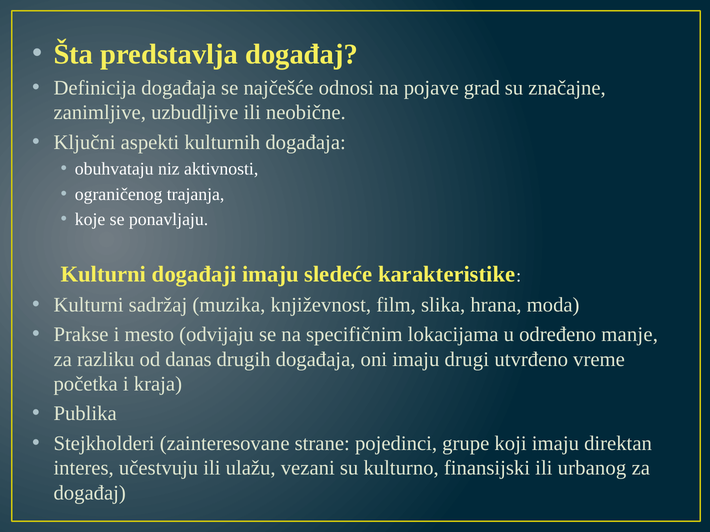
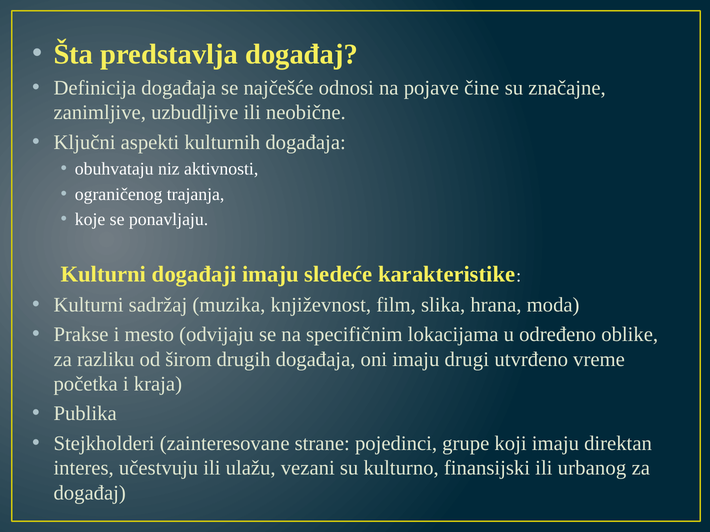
grad: grad -> čine (482, 88)
manje: manje -> oblike (630, 335)
danas: danas -> širom (188, 360)
